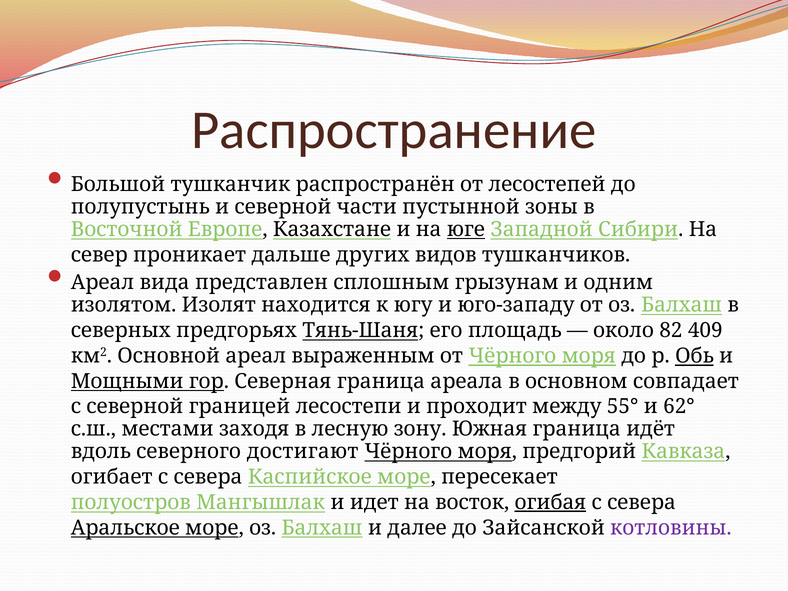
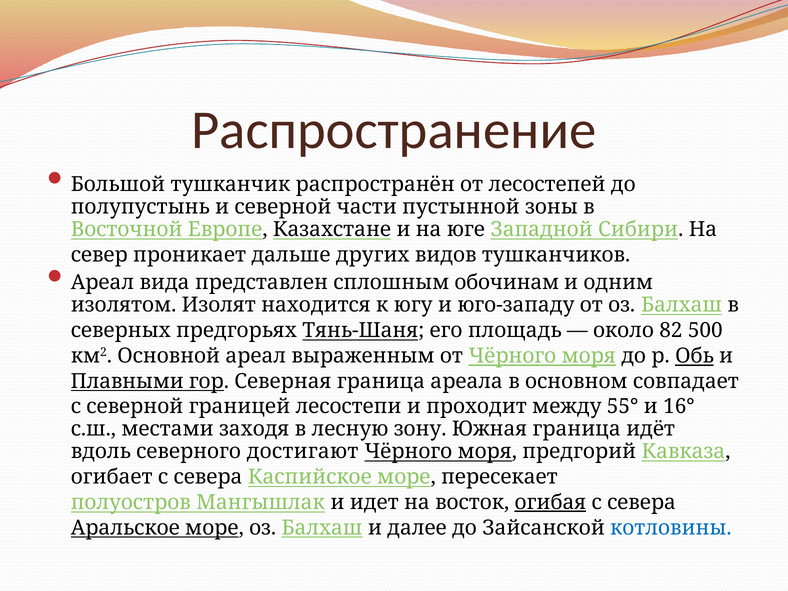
юге underline: present -> none (466, 230)
грызунам: грызунам -> обочинам (507, 282)
409: 409 -> 500 (705, 330)
Мощными: Мощными -> Плавными (127, 381)
62°: 62° -> 16° (679, 407)
котловины colour: purple -> blue (671, 528)
